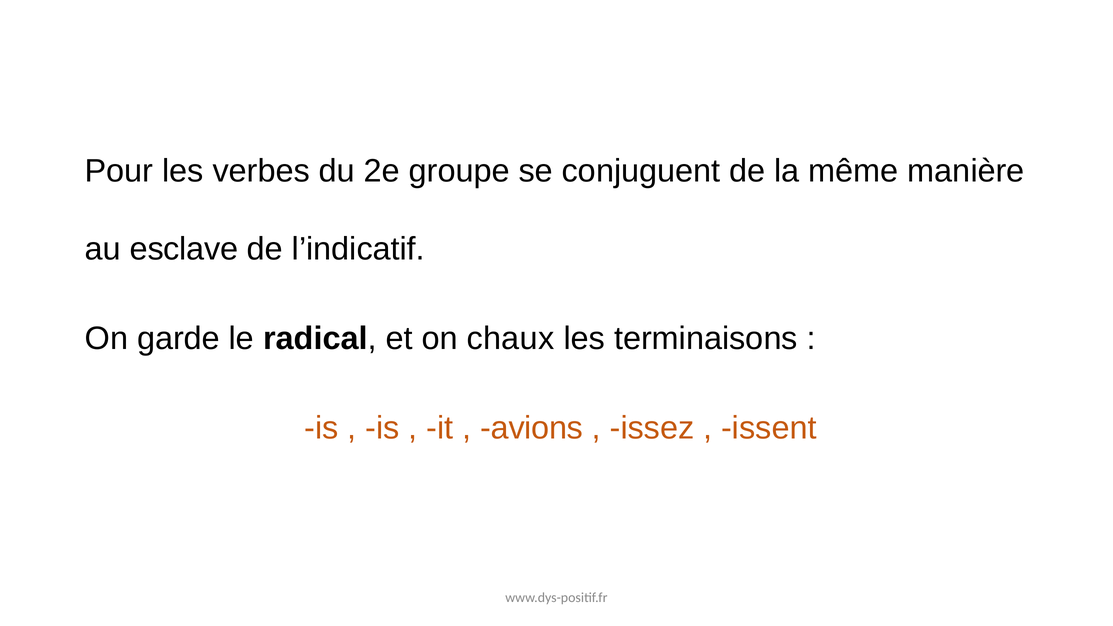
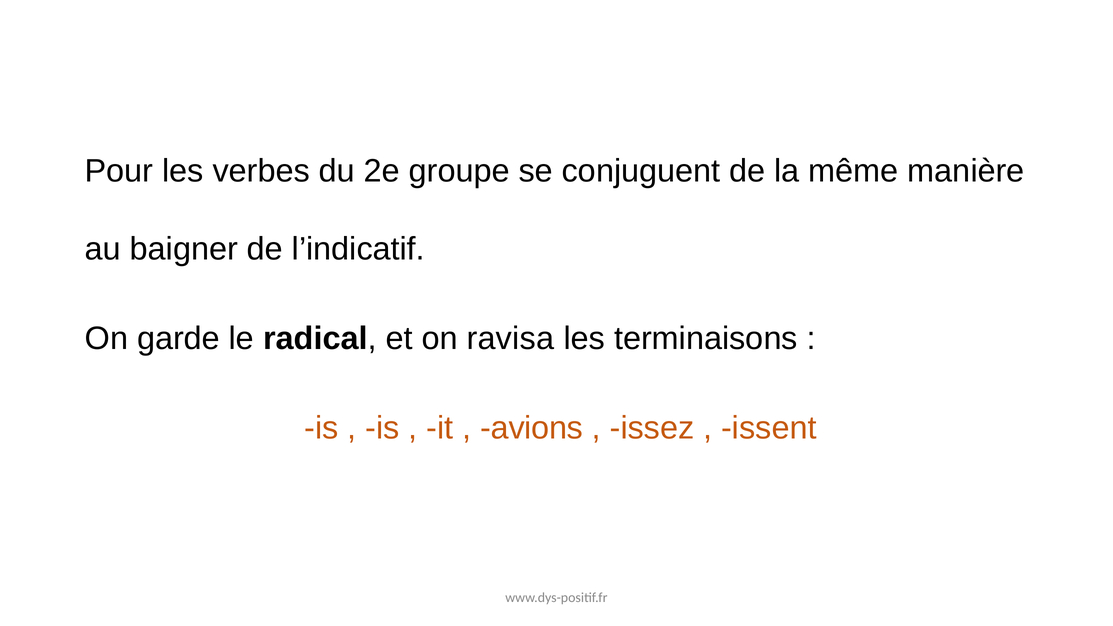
esclave: esclave -> baigner (184, 249)
chaux: chaux -> ravisa (511, 338)
